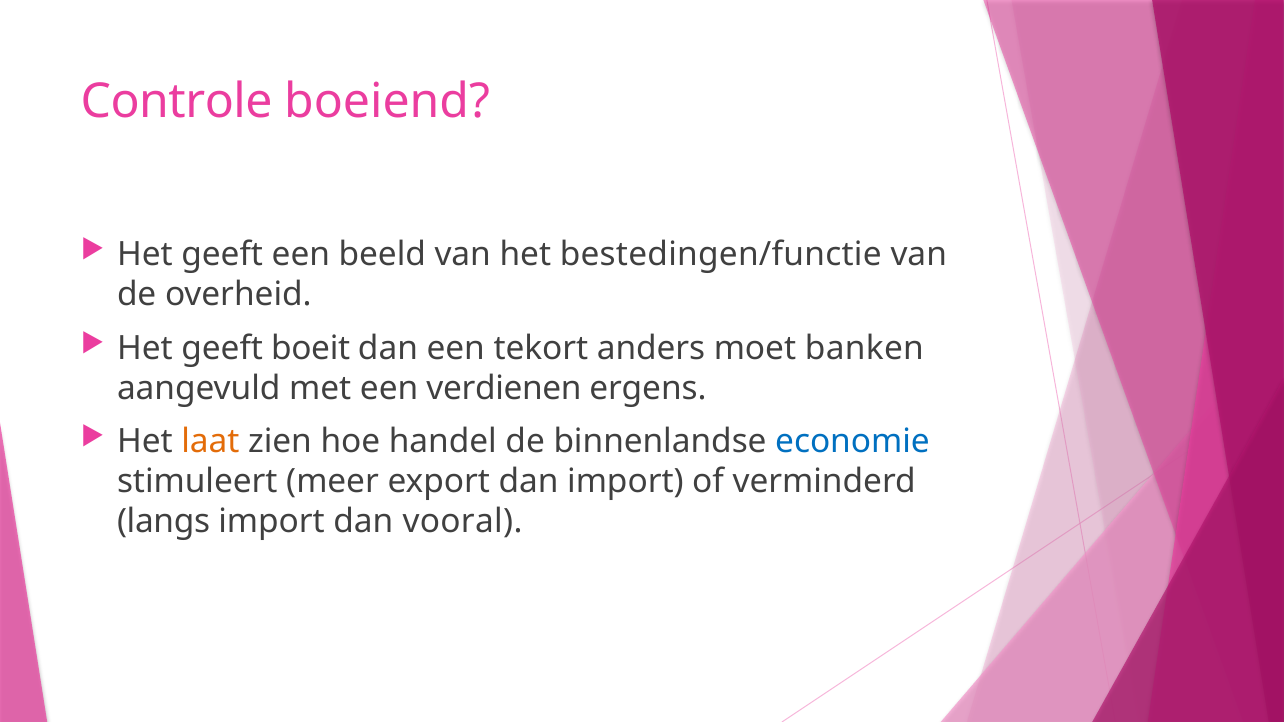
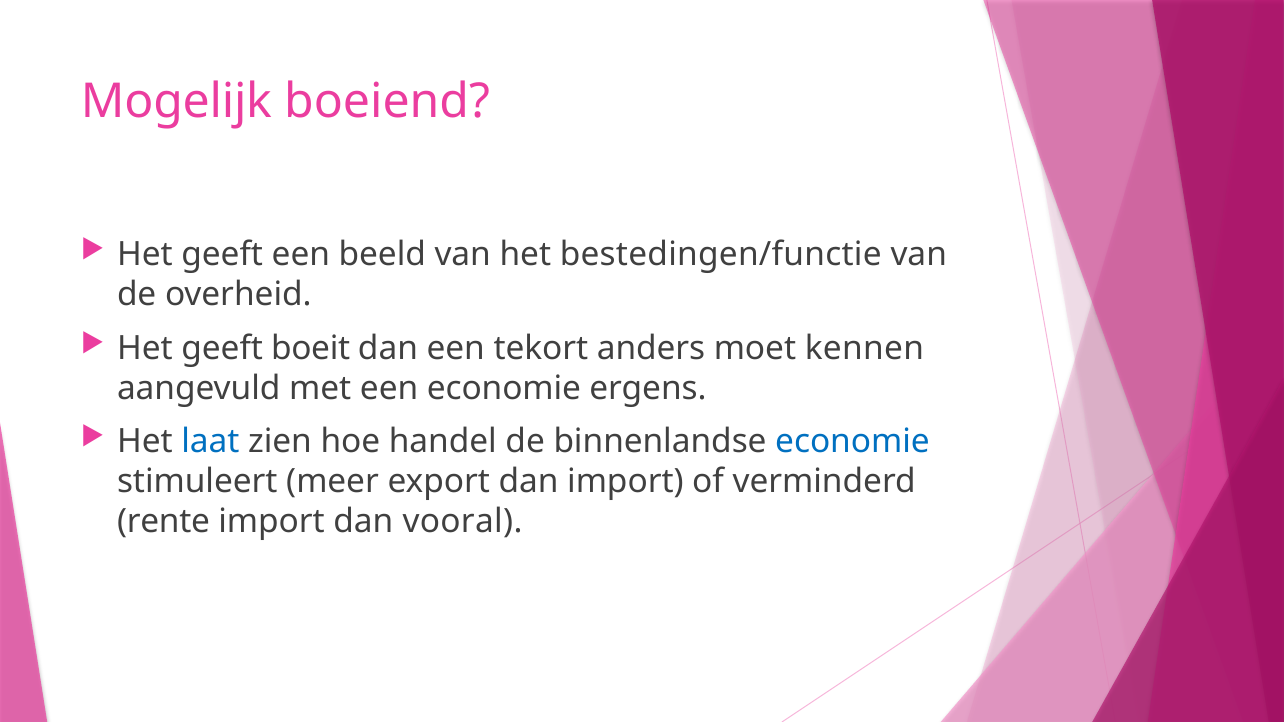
Controle: Controle -> Mogelijk (176, 101)
banken: banken -> kennen (864, 348)
een verdienen: verdienen -> economie (504, 388)
laat colour: orange -> blue (210, 442)
langs: langs -> rente (164, 522)
